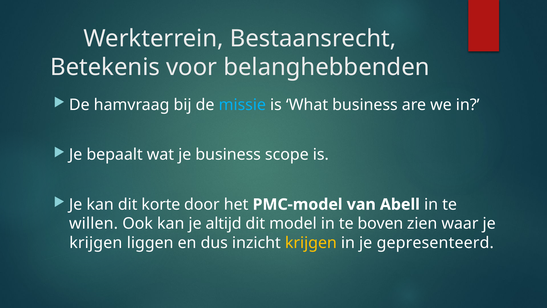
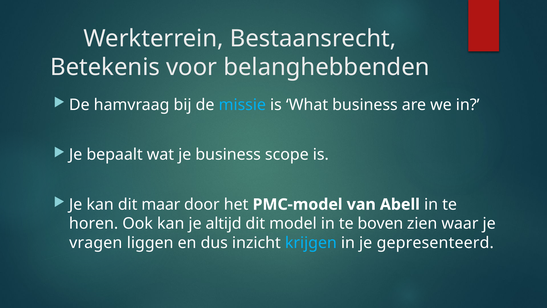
korte: korte -> maar (161, 204)
willen: willen -> horen (94, 223)
krijgen: krijgen -> vragen (96, 243)
krijgen colour: yellow -> light blue (311, 243)
